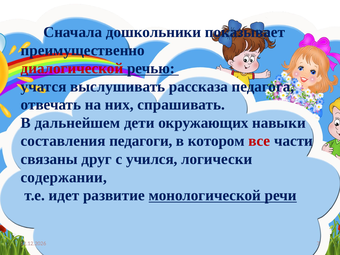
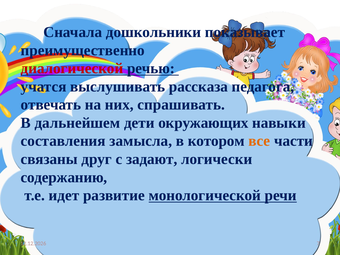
педагоги: педагоги -> замысла (141, 141)
все colour: red -> orange (259, 141)
учился: учился -> задают (152, 159)
содержании: содержании -> содержанию (64, 177)
